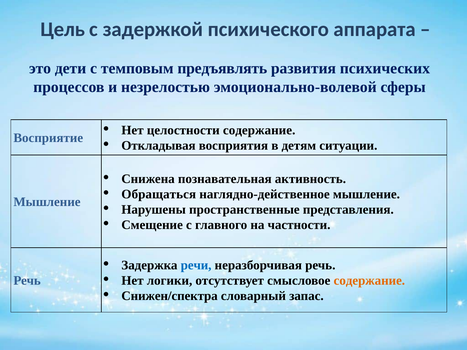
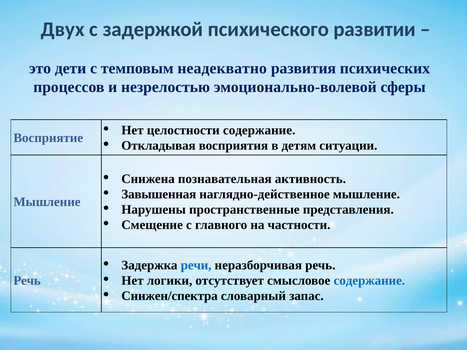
Цель: Цель -> Двух (63, 29)
аппарата: аппарата -> развитии (375, 29)
предъявлять: предъявлять -> неадекватно (222, 68)
Обращаться: Обращаться -> Завышенная (159, 194)
содержание colour: orange -> blue (369, 281)
